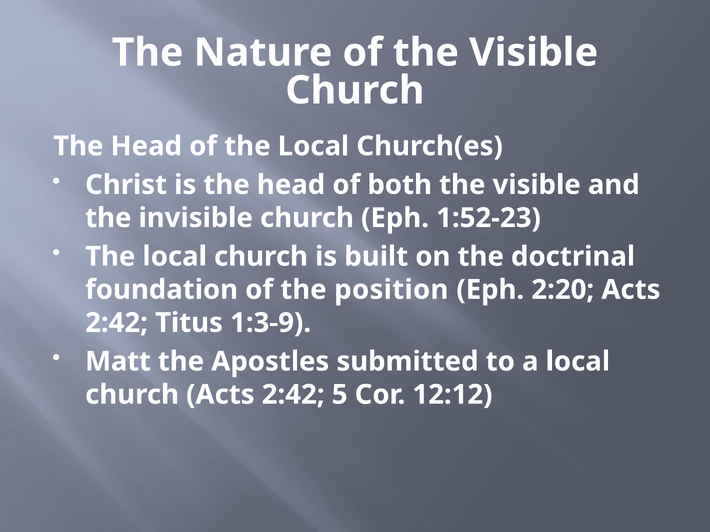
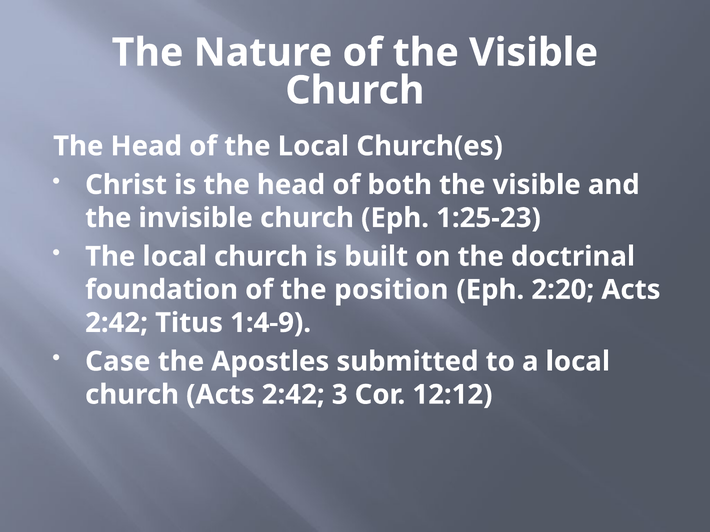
1:52-23: 1:52-23 -> 1:25-23 (488, 218)
1:3-9: 1:3-9 -> 1:4-9 (271, 323)
Matt: Matt -> Case (118, 362)
5: 5 -> 3 (340, 395)
